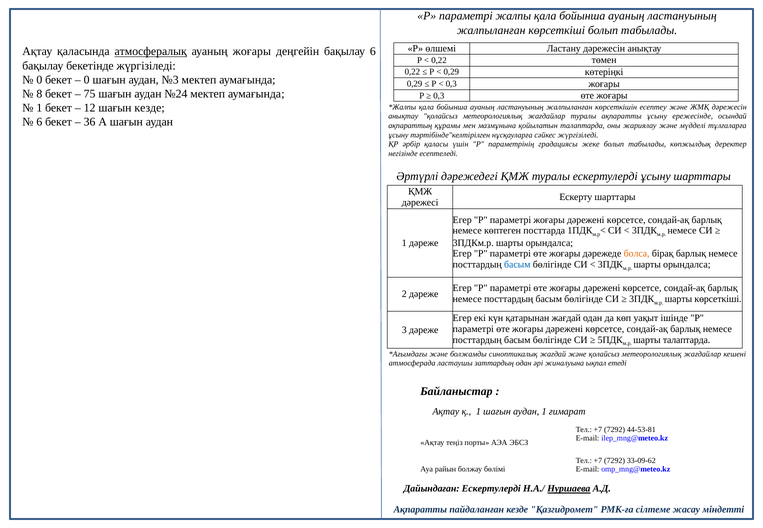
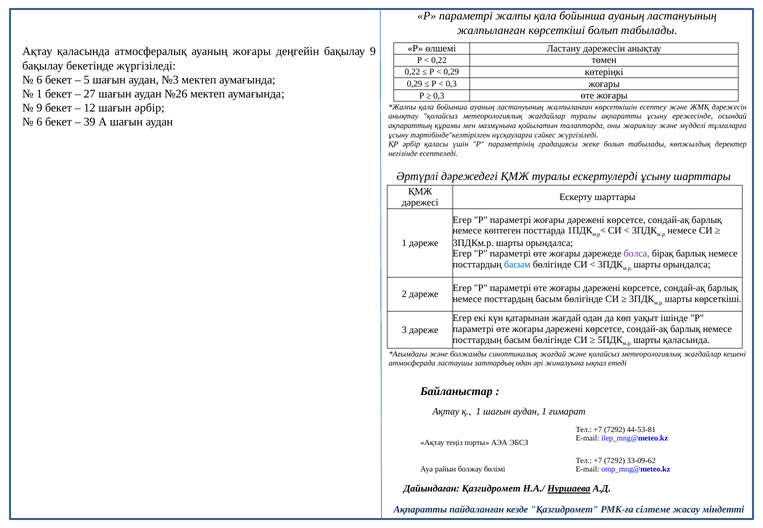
атмосфералық underline: present -> none (151, 52)
бақылау 6: 6 -> 9 (373, 52)
0: 0 -> 6 (39, 80)
0: 0 -> 5 (87, 80)
8: 8 -> 1 (39, 94)
75: 75 -> 27 (90, 94)
№24: №24 -> №26 (176, 94)
1: 1 -> 9 (39, 108)
шағын кезде: кезде -> әрбір (150, 108)
36: 36 -> 39 (90, 122)
болса colour: orange -> purple (637, 254)
шарты талаптарда: талаптарда -> қаласында (686, 340)
Дайындаған Ескертулерді: Ескертулерді -> Қазгидромет (491, 489)
